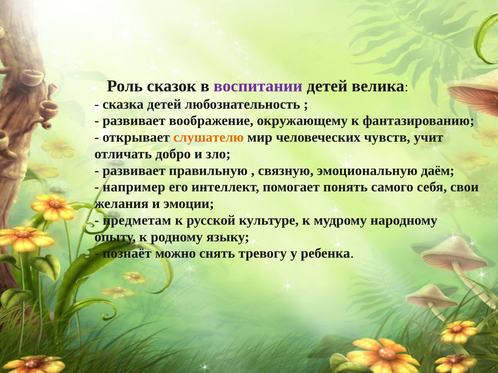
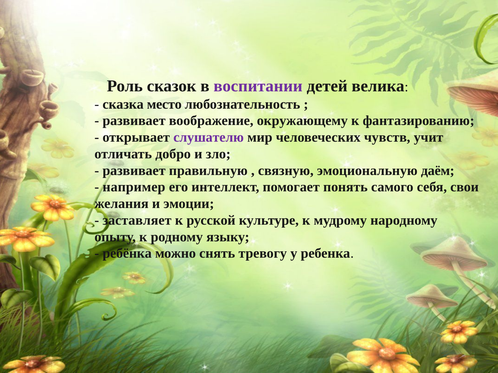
сказка детей: детей -> место (164, 104)
слушателю colour: orange -> purple (209, 138)
предметам: предметам -> заставляет (137, 221)
познаёт: познаёт -> ребёнка (127, 254)
